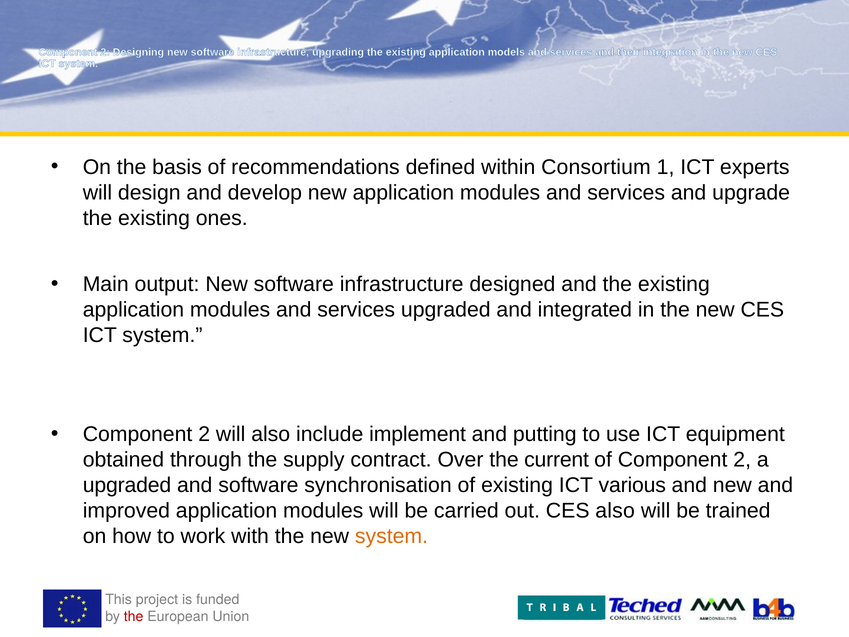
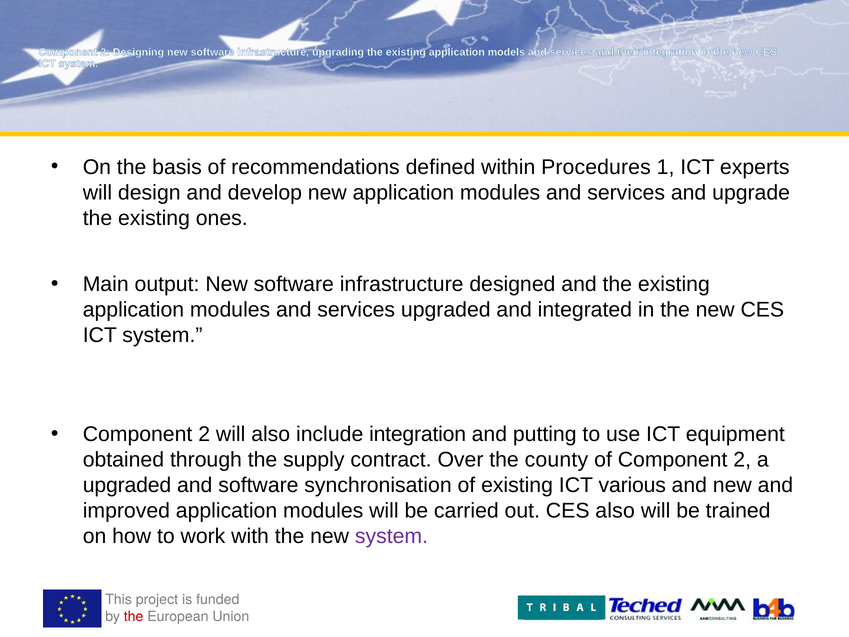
Consortium: Consortium -> Procedures (596, 167)
include implement: implement -> integration (418, 434)
current: current -> county (556, 460)
system colour: orange -> purple (391, 536)
